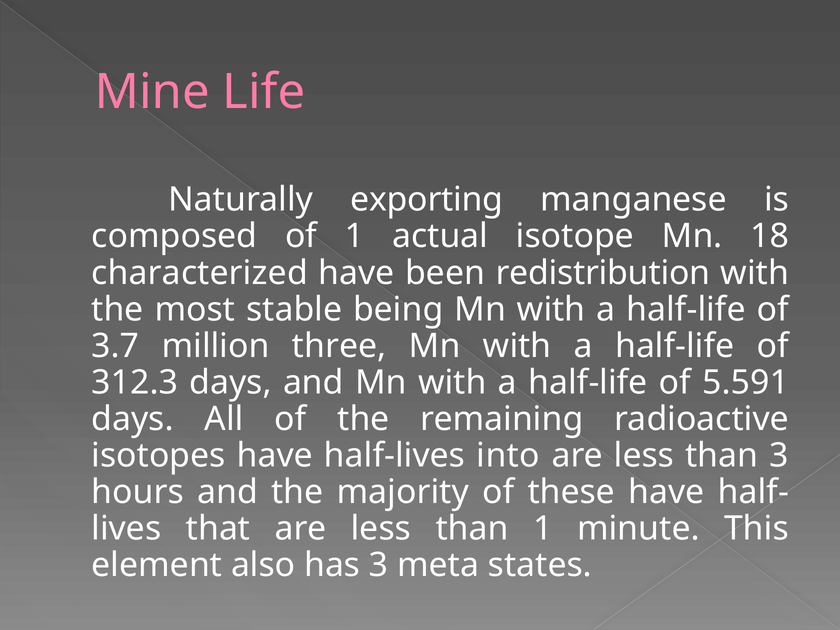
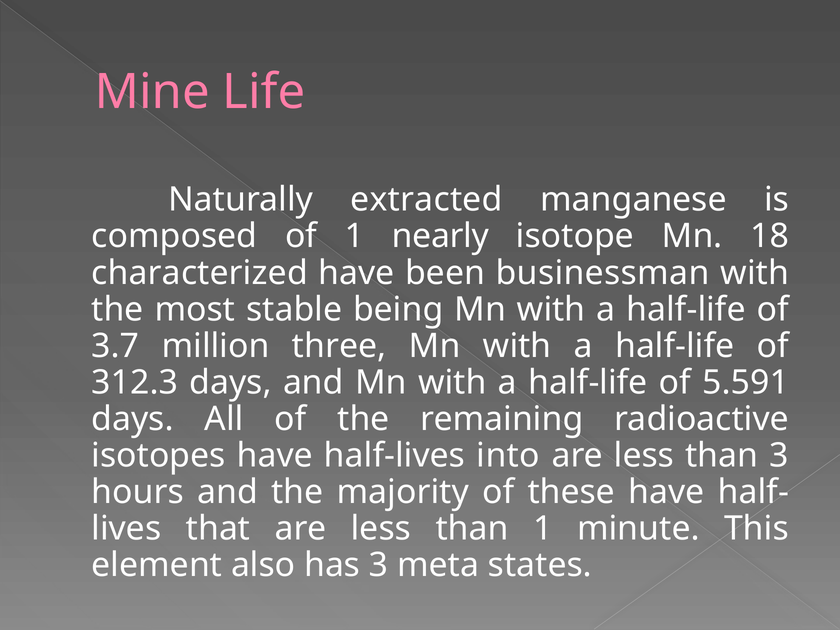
exporting: exporting -> extracted (427, 200)
actual: actual -> nearly (440, 236)
redistribution: redistribution -> businessman (603, 273)
